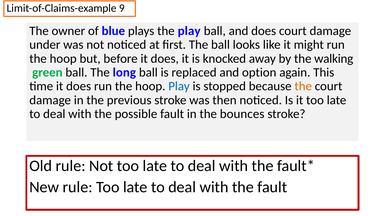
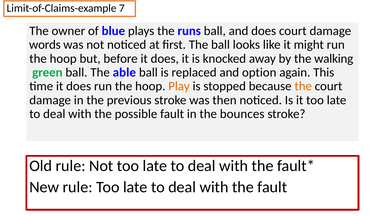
9: 9 -> 7 (122, 8)
the play: play -> runs (189, 31)
under: under -> words (45, 45)
long: long -> able (124, 73)
Play colour: blue -> orange (179, 86)
